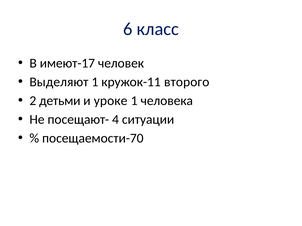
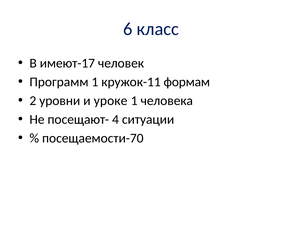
Выделяют: Выделяют -> Программ (59, 82)
второго: второго -> формам (187, 82)
детьми: детьми -> уровни (60, 101)
